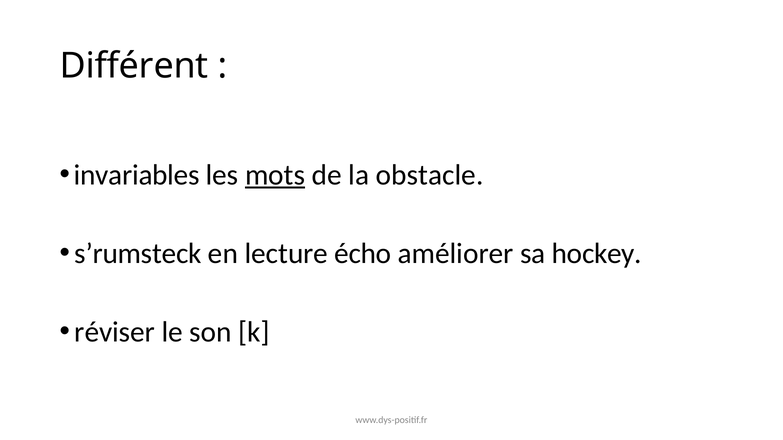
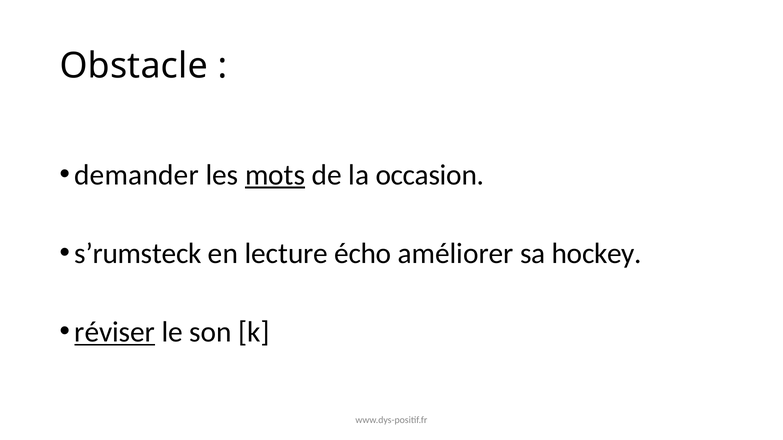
Différent: Différent -> Obstacle (134, 66)
invariables: invariables -> demander (137, 175)
obstacle: obstacle -> occasion (430, 175)
réviser underline: none -> present (115, 332)
